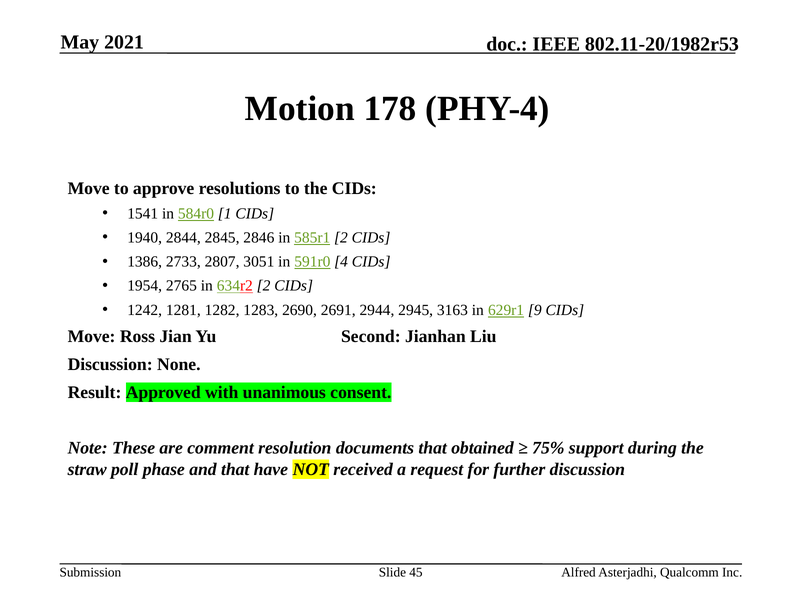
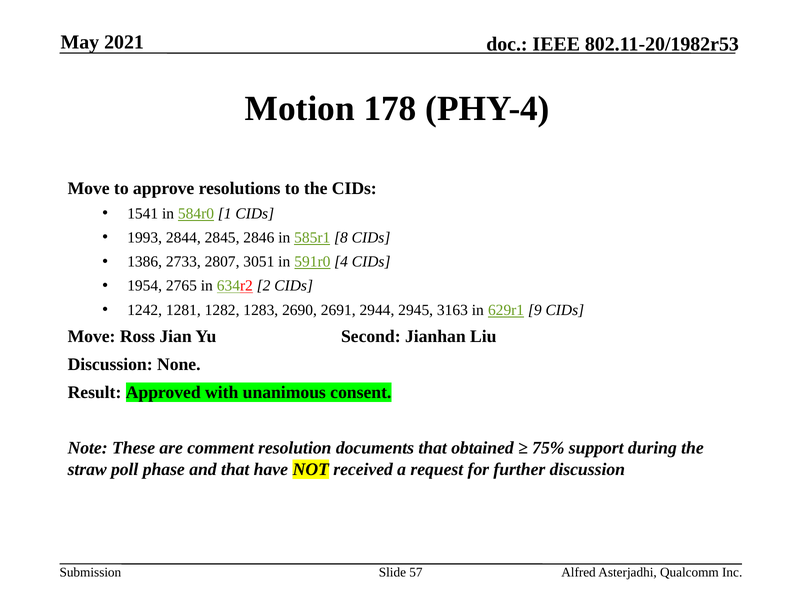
1940: 1940 -> 1993 (145, 237)
585r1 2: 2 -> 8 (341, 237)
45: 45 -> 57 (416, 572)
